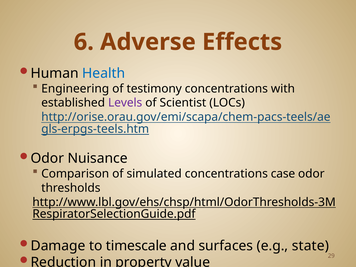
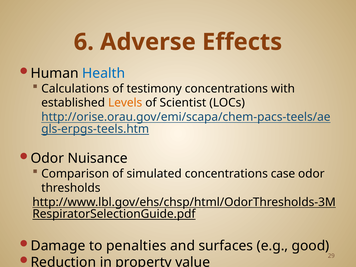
Engineering: Engineering -> Calculations (75, 89)
Levels colour: purple -> orange (125, 103)
timescale: timescale -> penalties (136, 246)
state: state -> good (311, 246)
